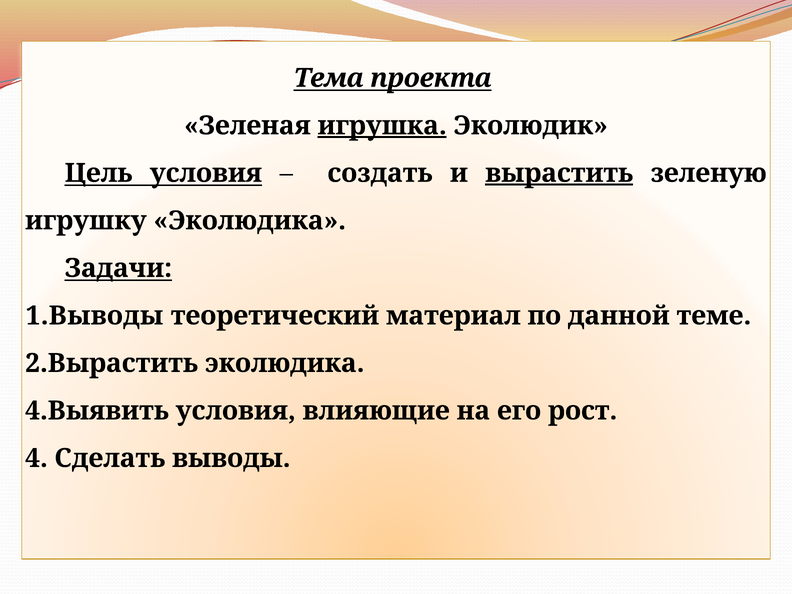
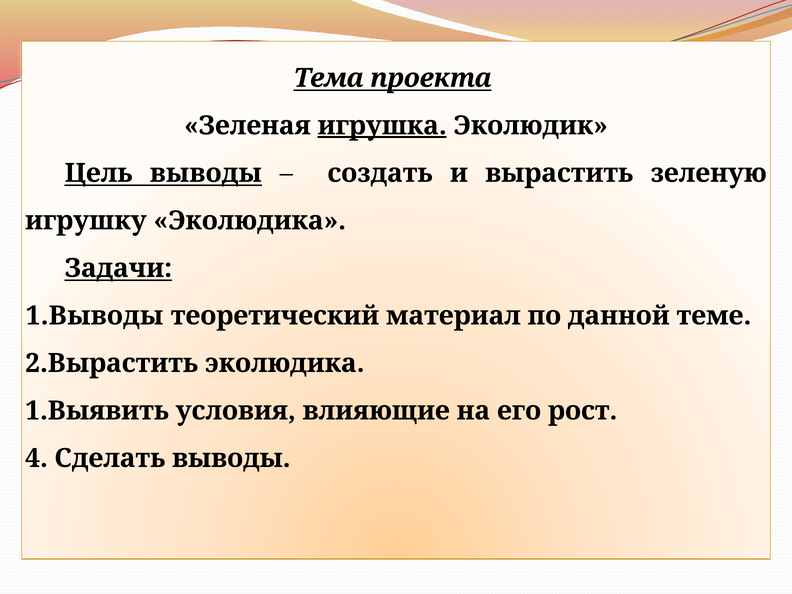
Цель условия: условия -> выводы (206, 173)
вырастить underline: present -> none (559, 173)
4.Выявить: 4.Выявить -> 1.Выявить (97, 411)
